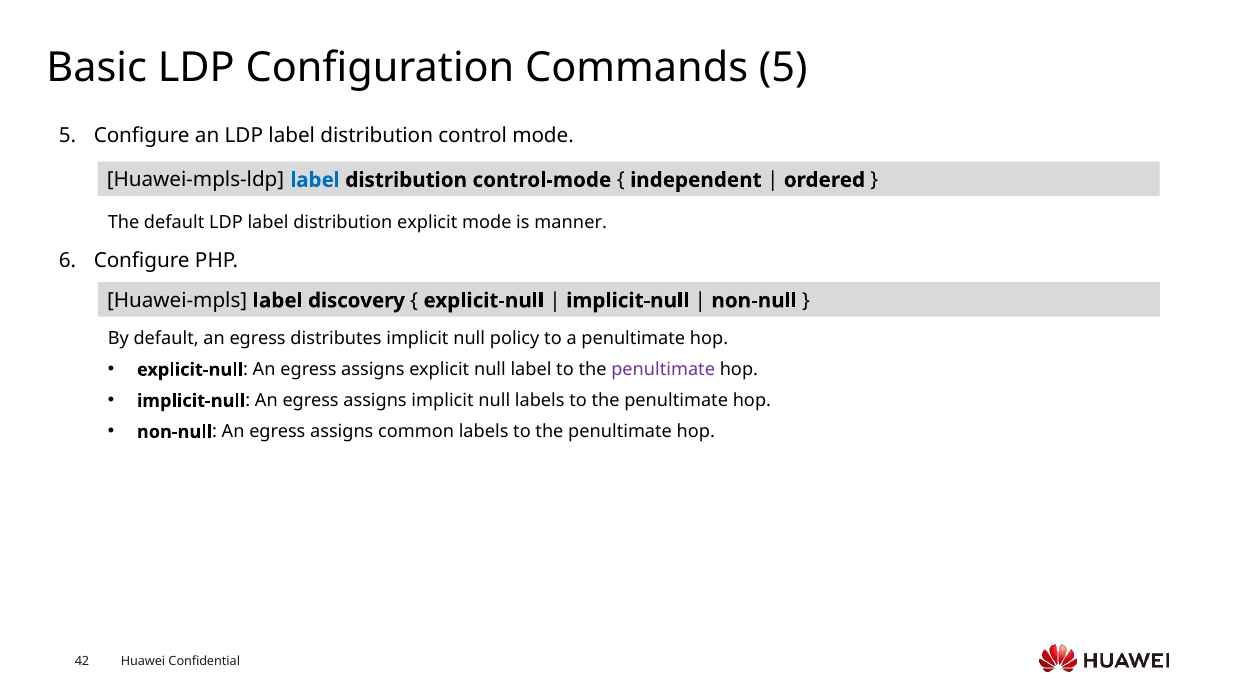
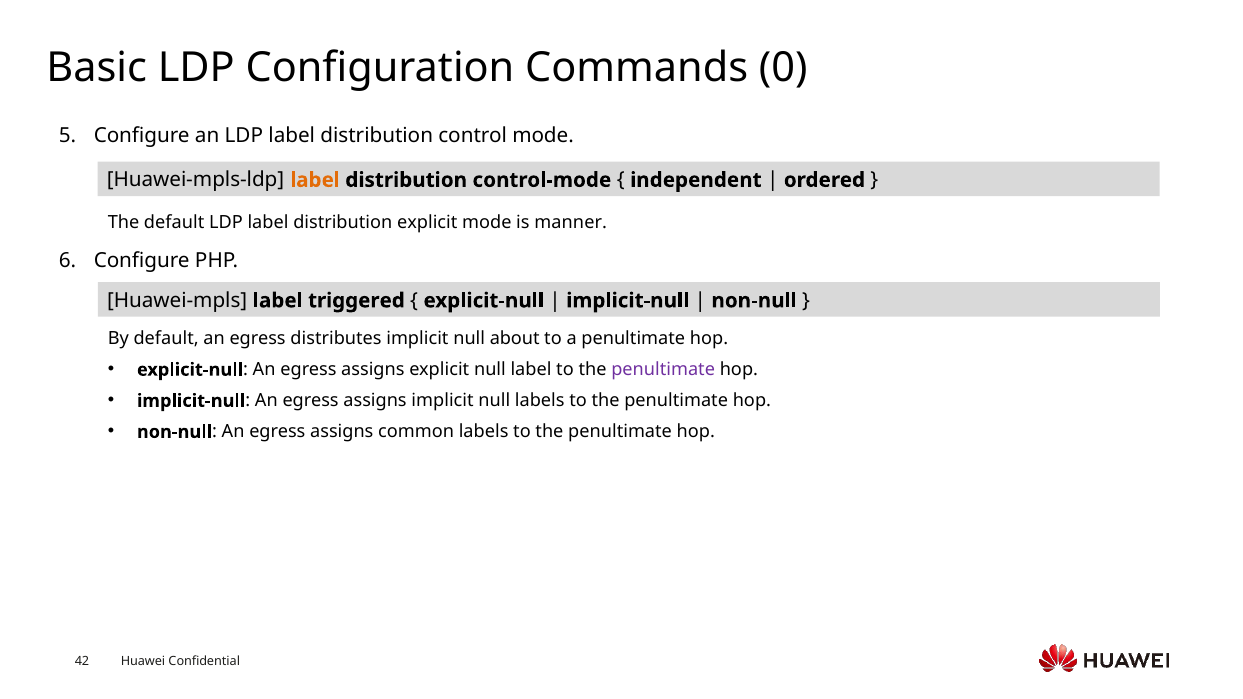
Commands 5: 5 -> 0 (783, 68)
label colour: blue -> orange (315, 180)
discovery: discovery -> triggered (356, 301)
policy: policy -> about (515, 339)
